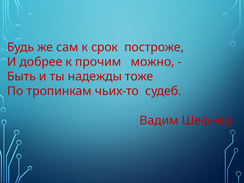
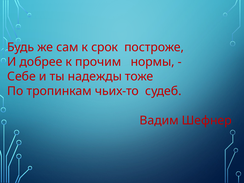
можно: можно -> нормы (153, 62)
Быть: Быть -> Себе (21, 76)
